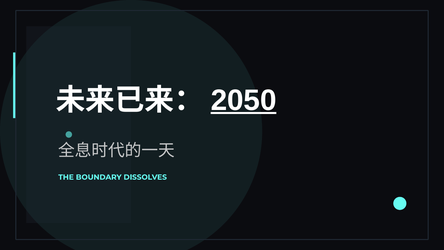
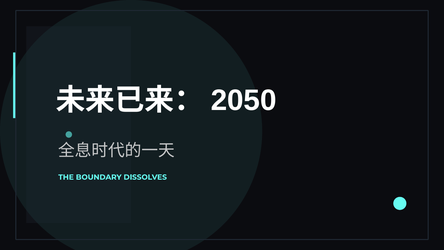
2050 underline: present -> none (244, 100)
